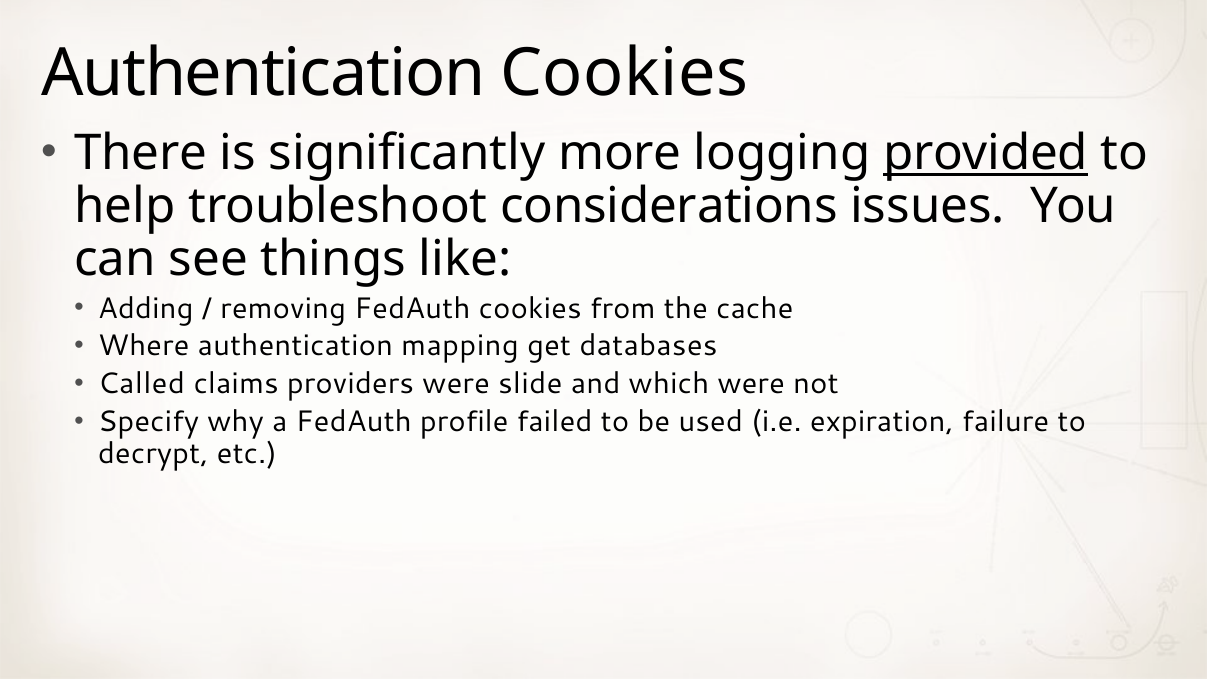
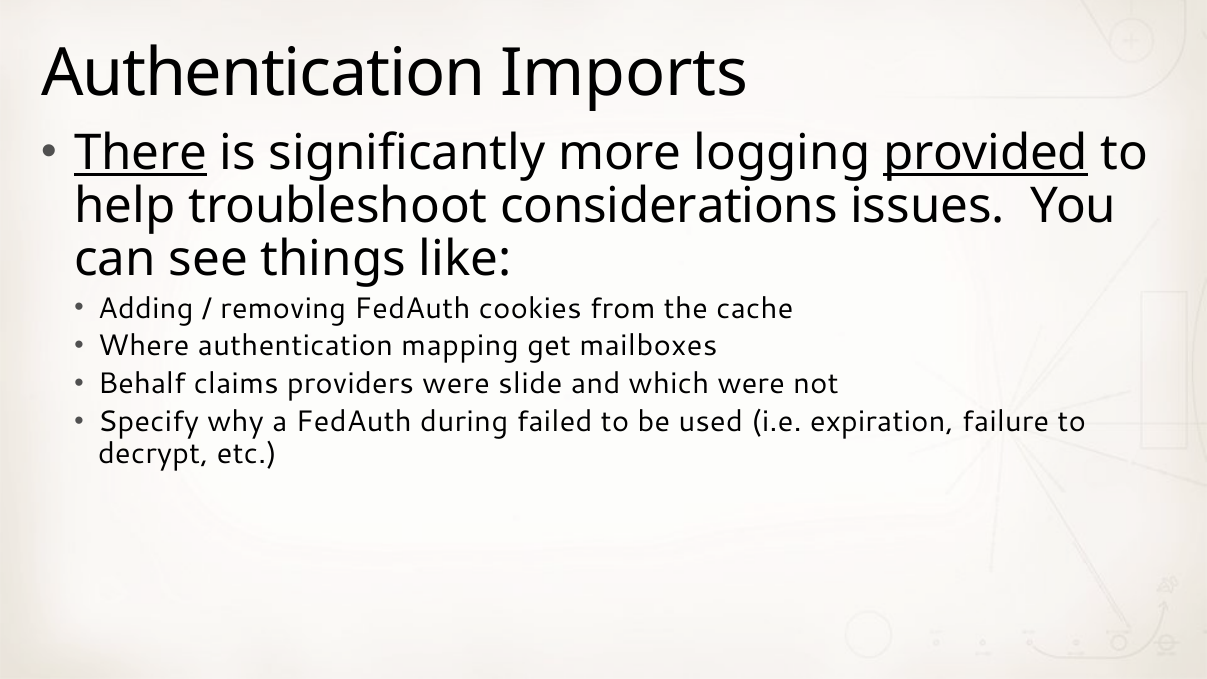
Authentication Cookies: Cookies -> Imports (624, 73)
There underline: none -> present (141, 153)
databases: databases -> mailboxes (648, 346)
Called: Called -> Behalf (142, 384)
profile: profile -> during (464, 422)
